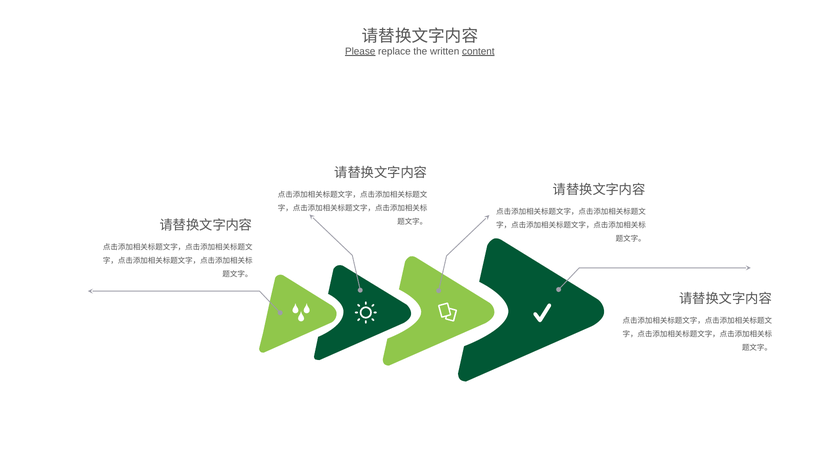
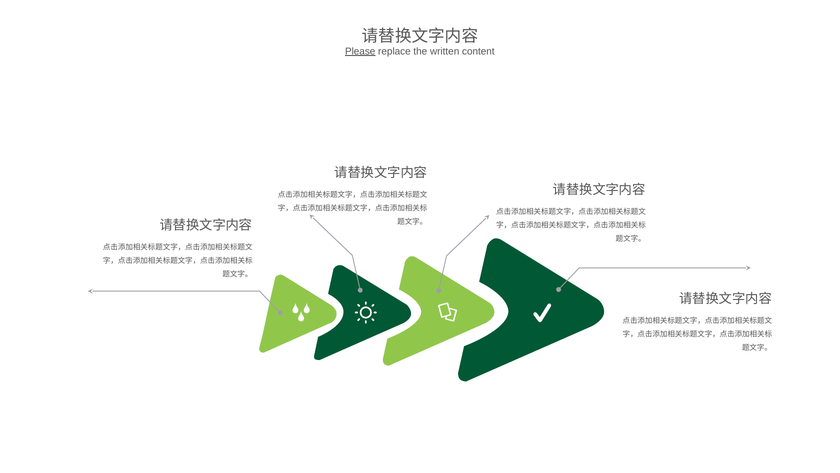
content underline: present -> none (478, 51)
